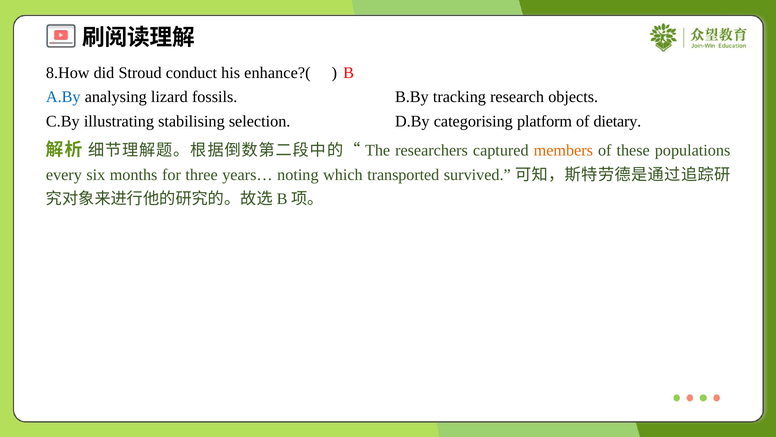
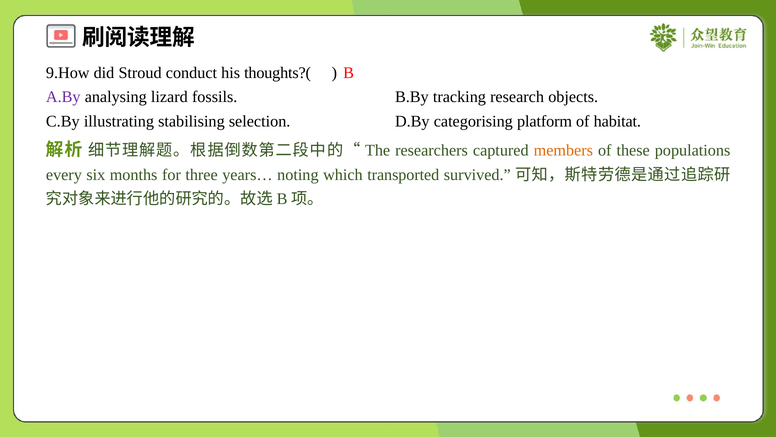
8.How: 8.How -> 9.How (68, 73)
enhance?(: enhance?( -> thoughts?( (278, 73)
A.By colour: blue -> purple (63, 97)
dietary: dietary -> habitat (617, 121)
